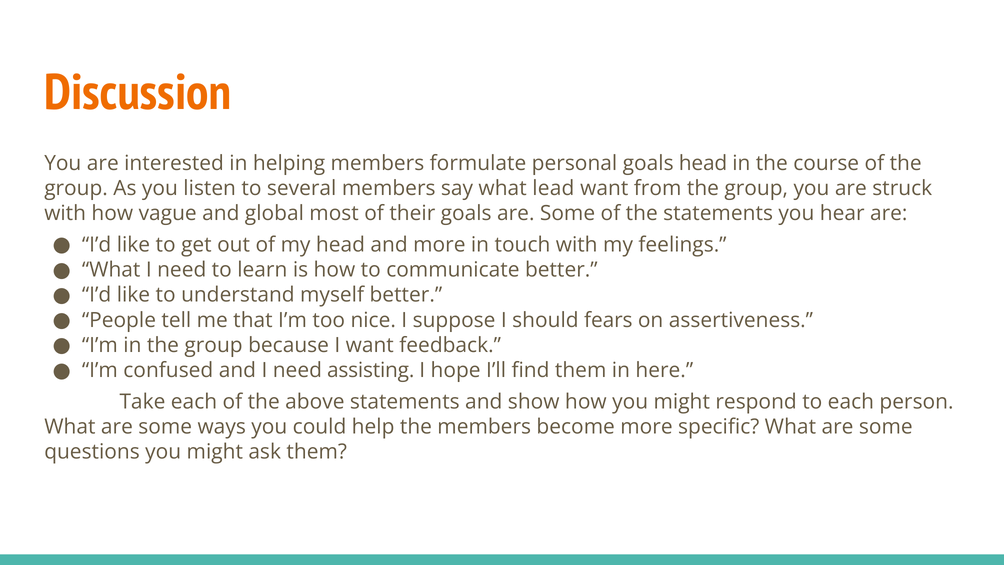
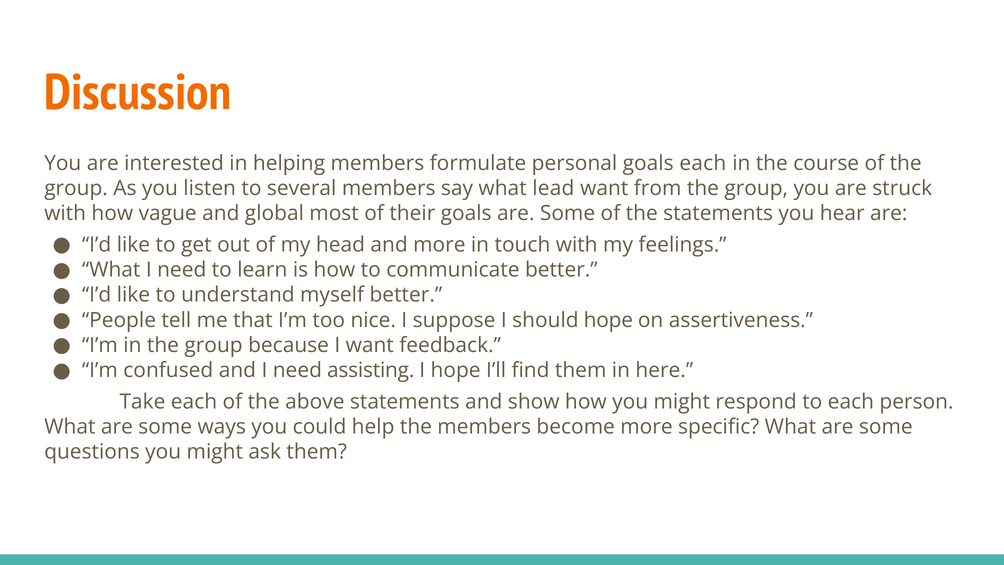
goals head: head -> each (703, 163)
should fears: fears -> hope (608, 320)
